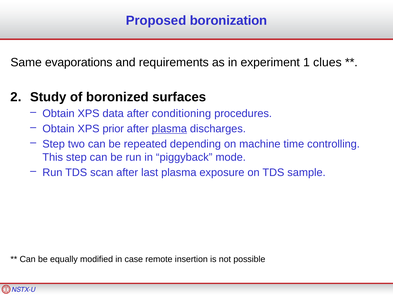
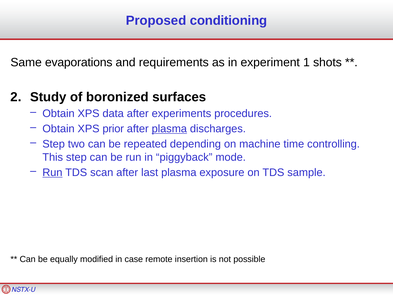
boronization: boronization -> conditioning (228, 21)
clues: clues -> shots (327, 62)
conditioning: conditioning -> experiments (181, 113)
Run underline: none -> present (52, 172)
